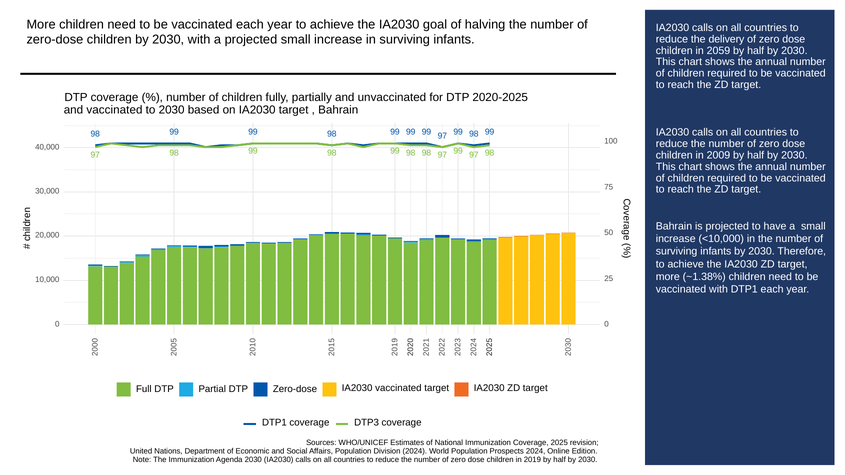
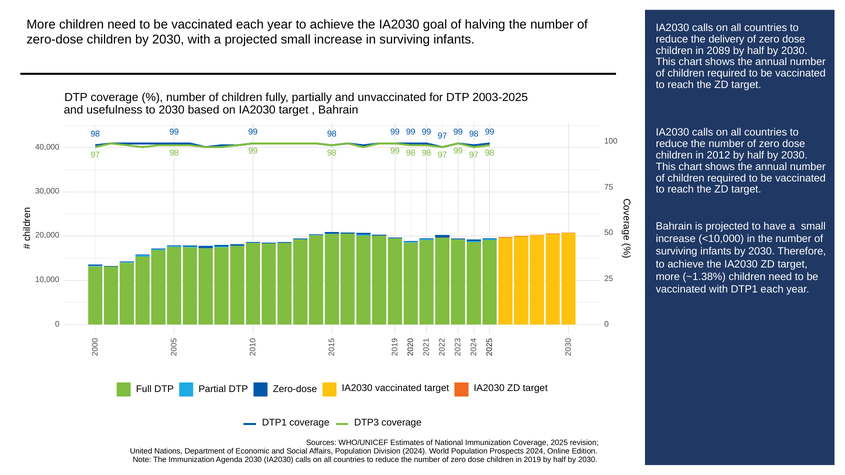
2059: 2059 -> 2089 (718, 51)
2020-2025: 2020-2025 -> 2003-2025 (500, 97)
and vaccinated: vaccinated -> usefulness (114, 110)
2009: 2009 -> 2012 (718, 155)
